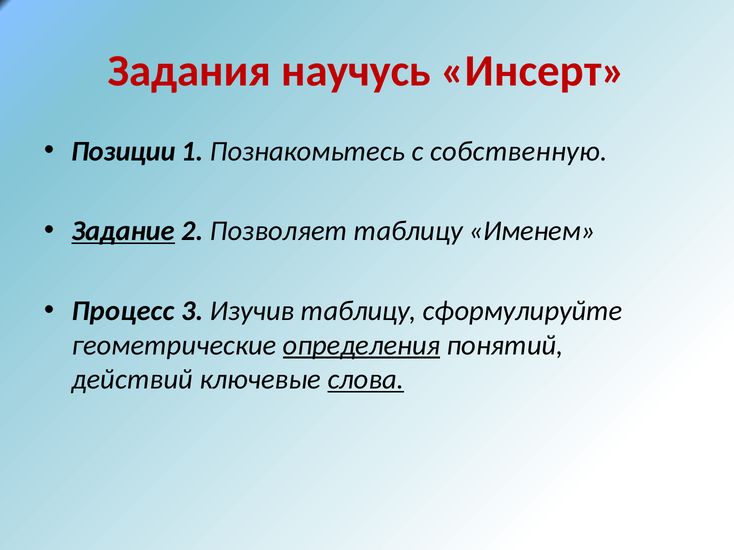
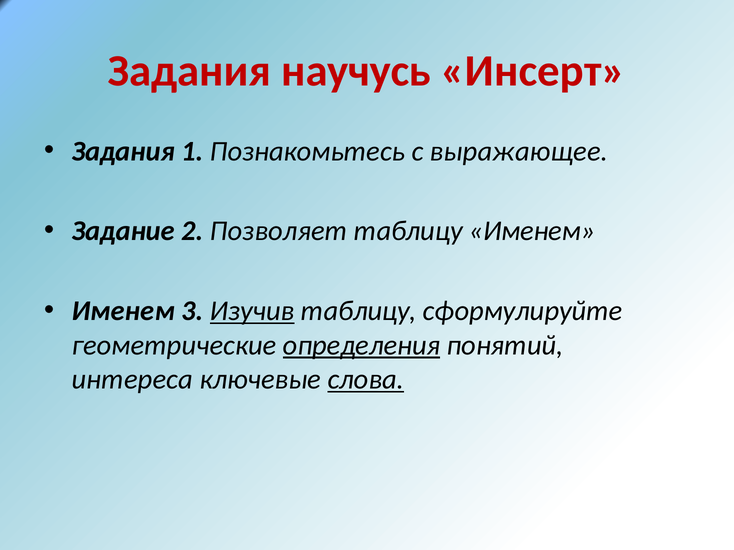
Позиции: Позиции -> Задания (123, 151)
собственную: собственную -> выражающее (519, 151)
Задание underline: present -> none (123, 231)
Процесс: Процесс -> Именем (123, 311)
Изучив underline: none -> present (252, 311)
действий: действий -> интереса (132, 380)
